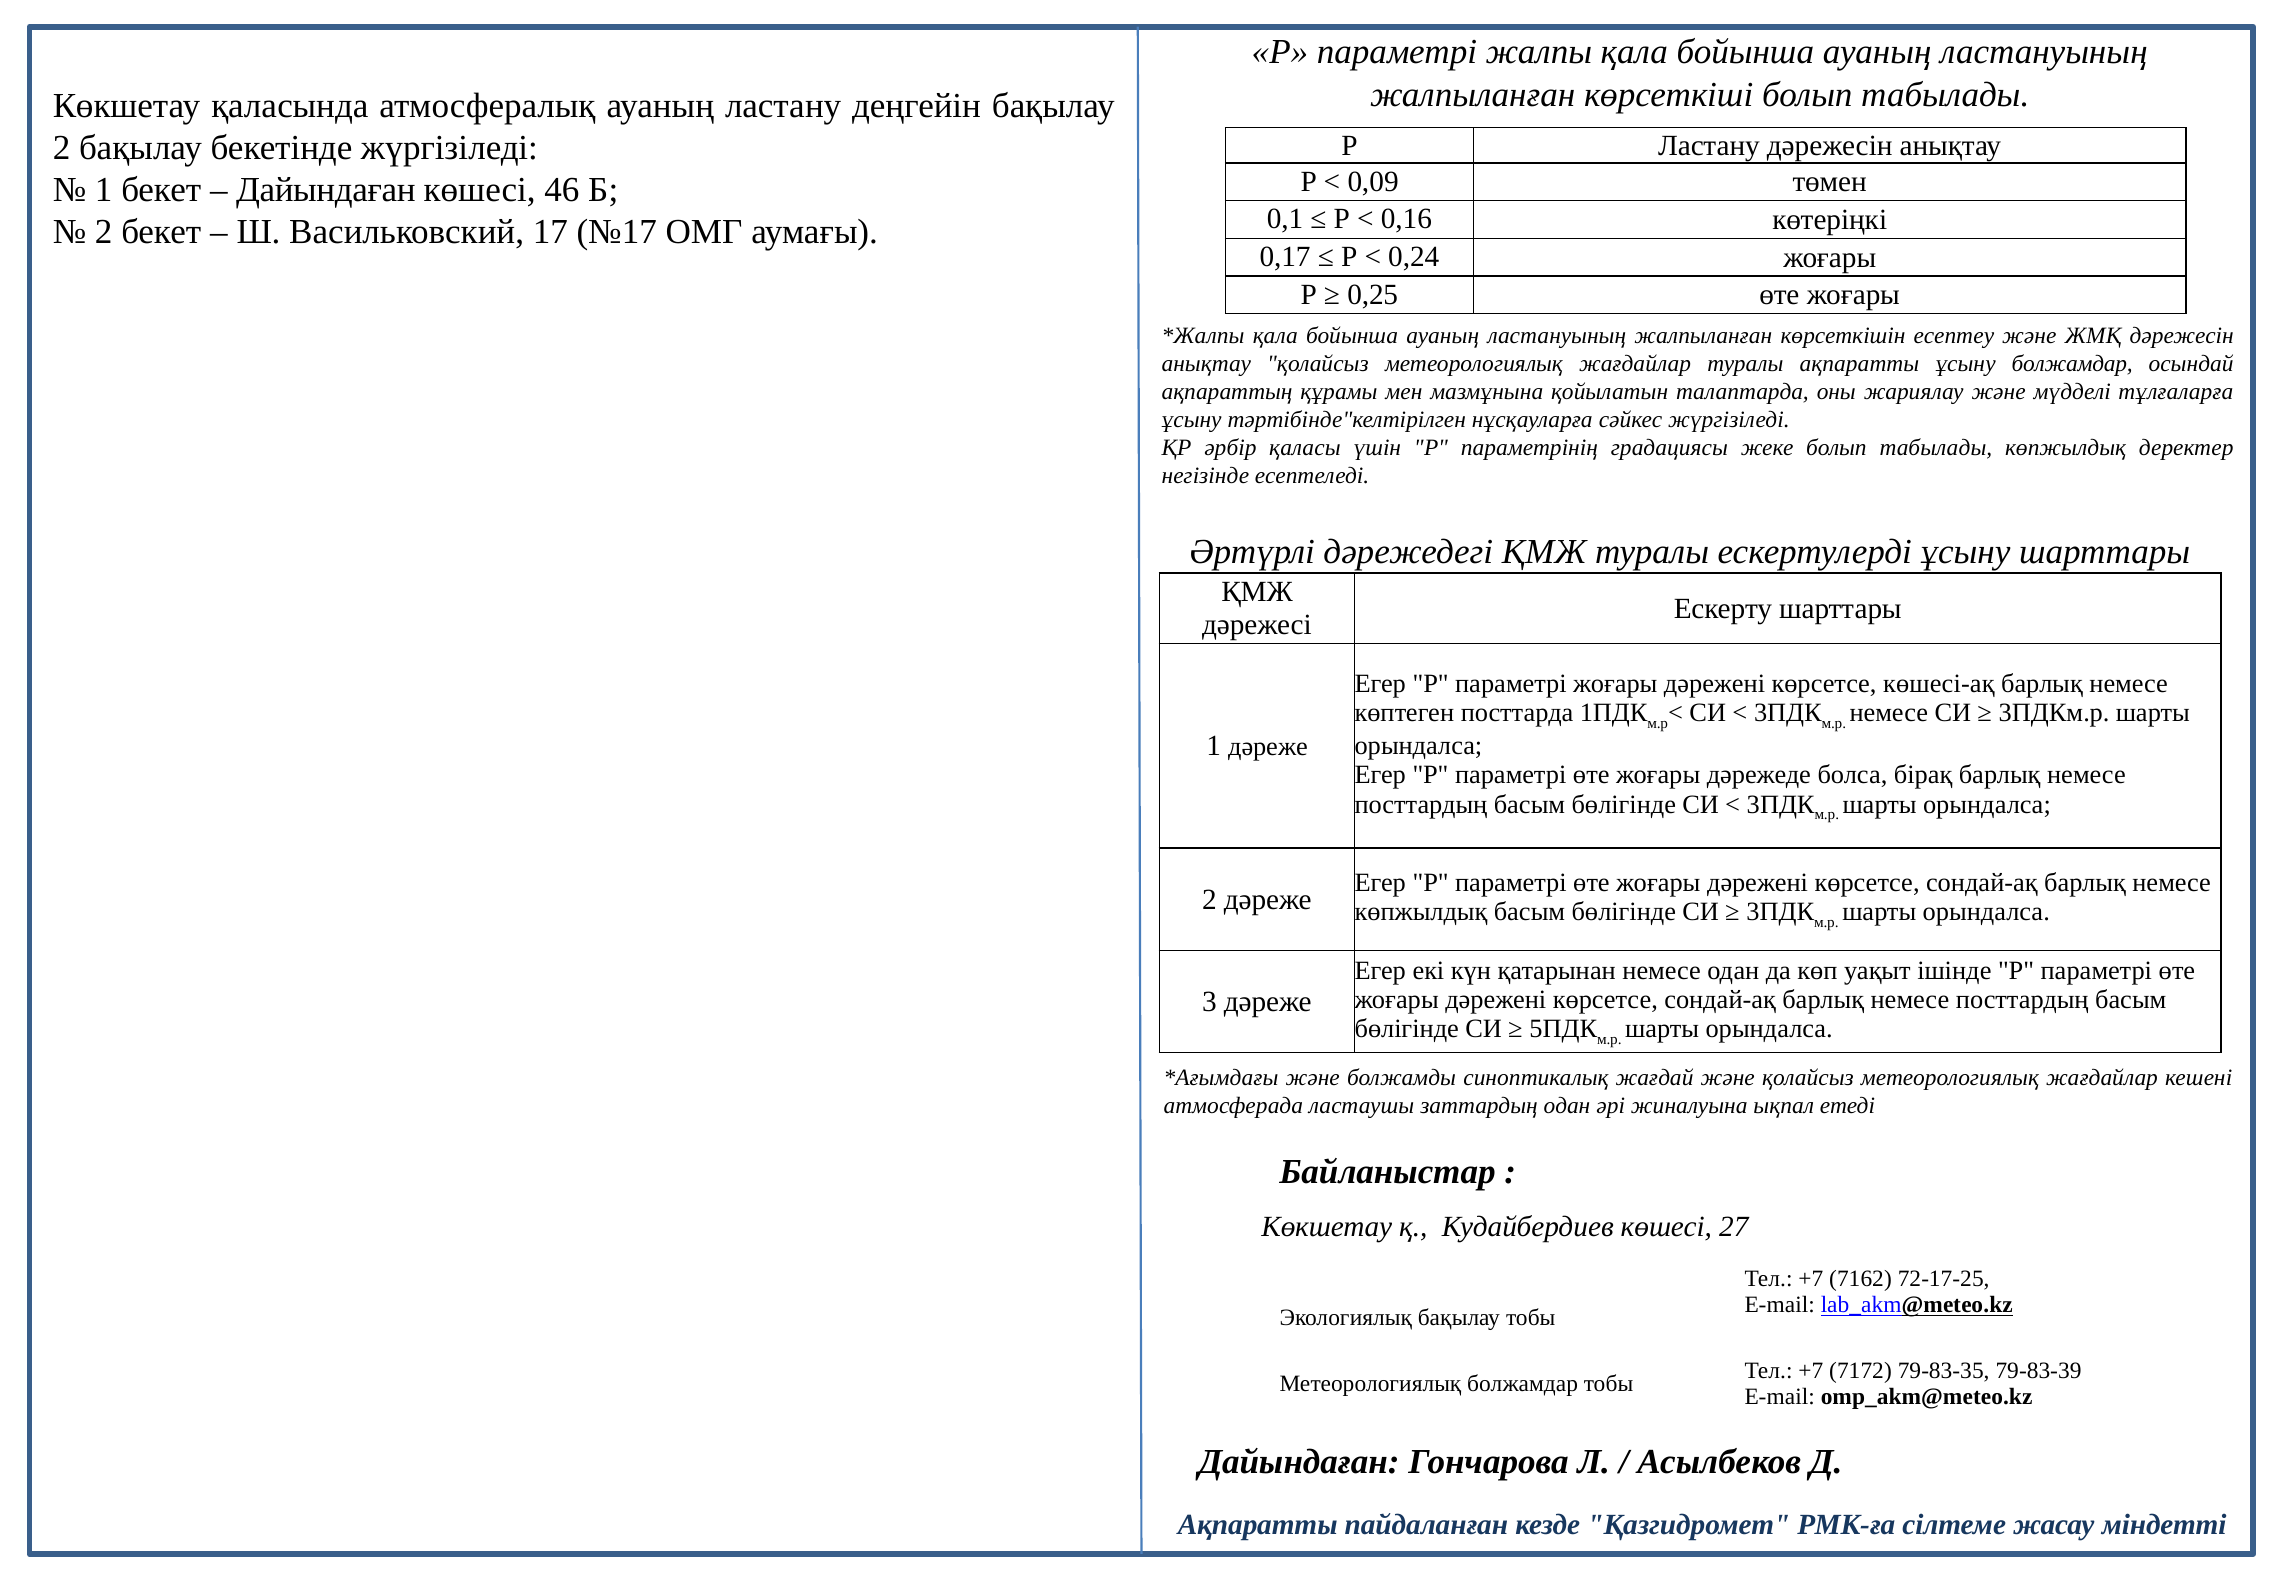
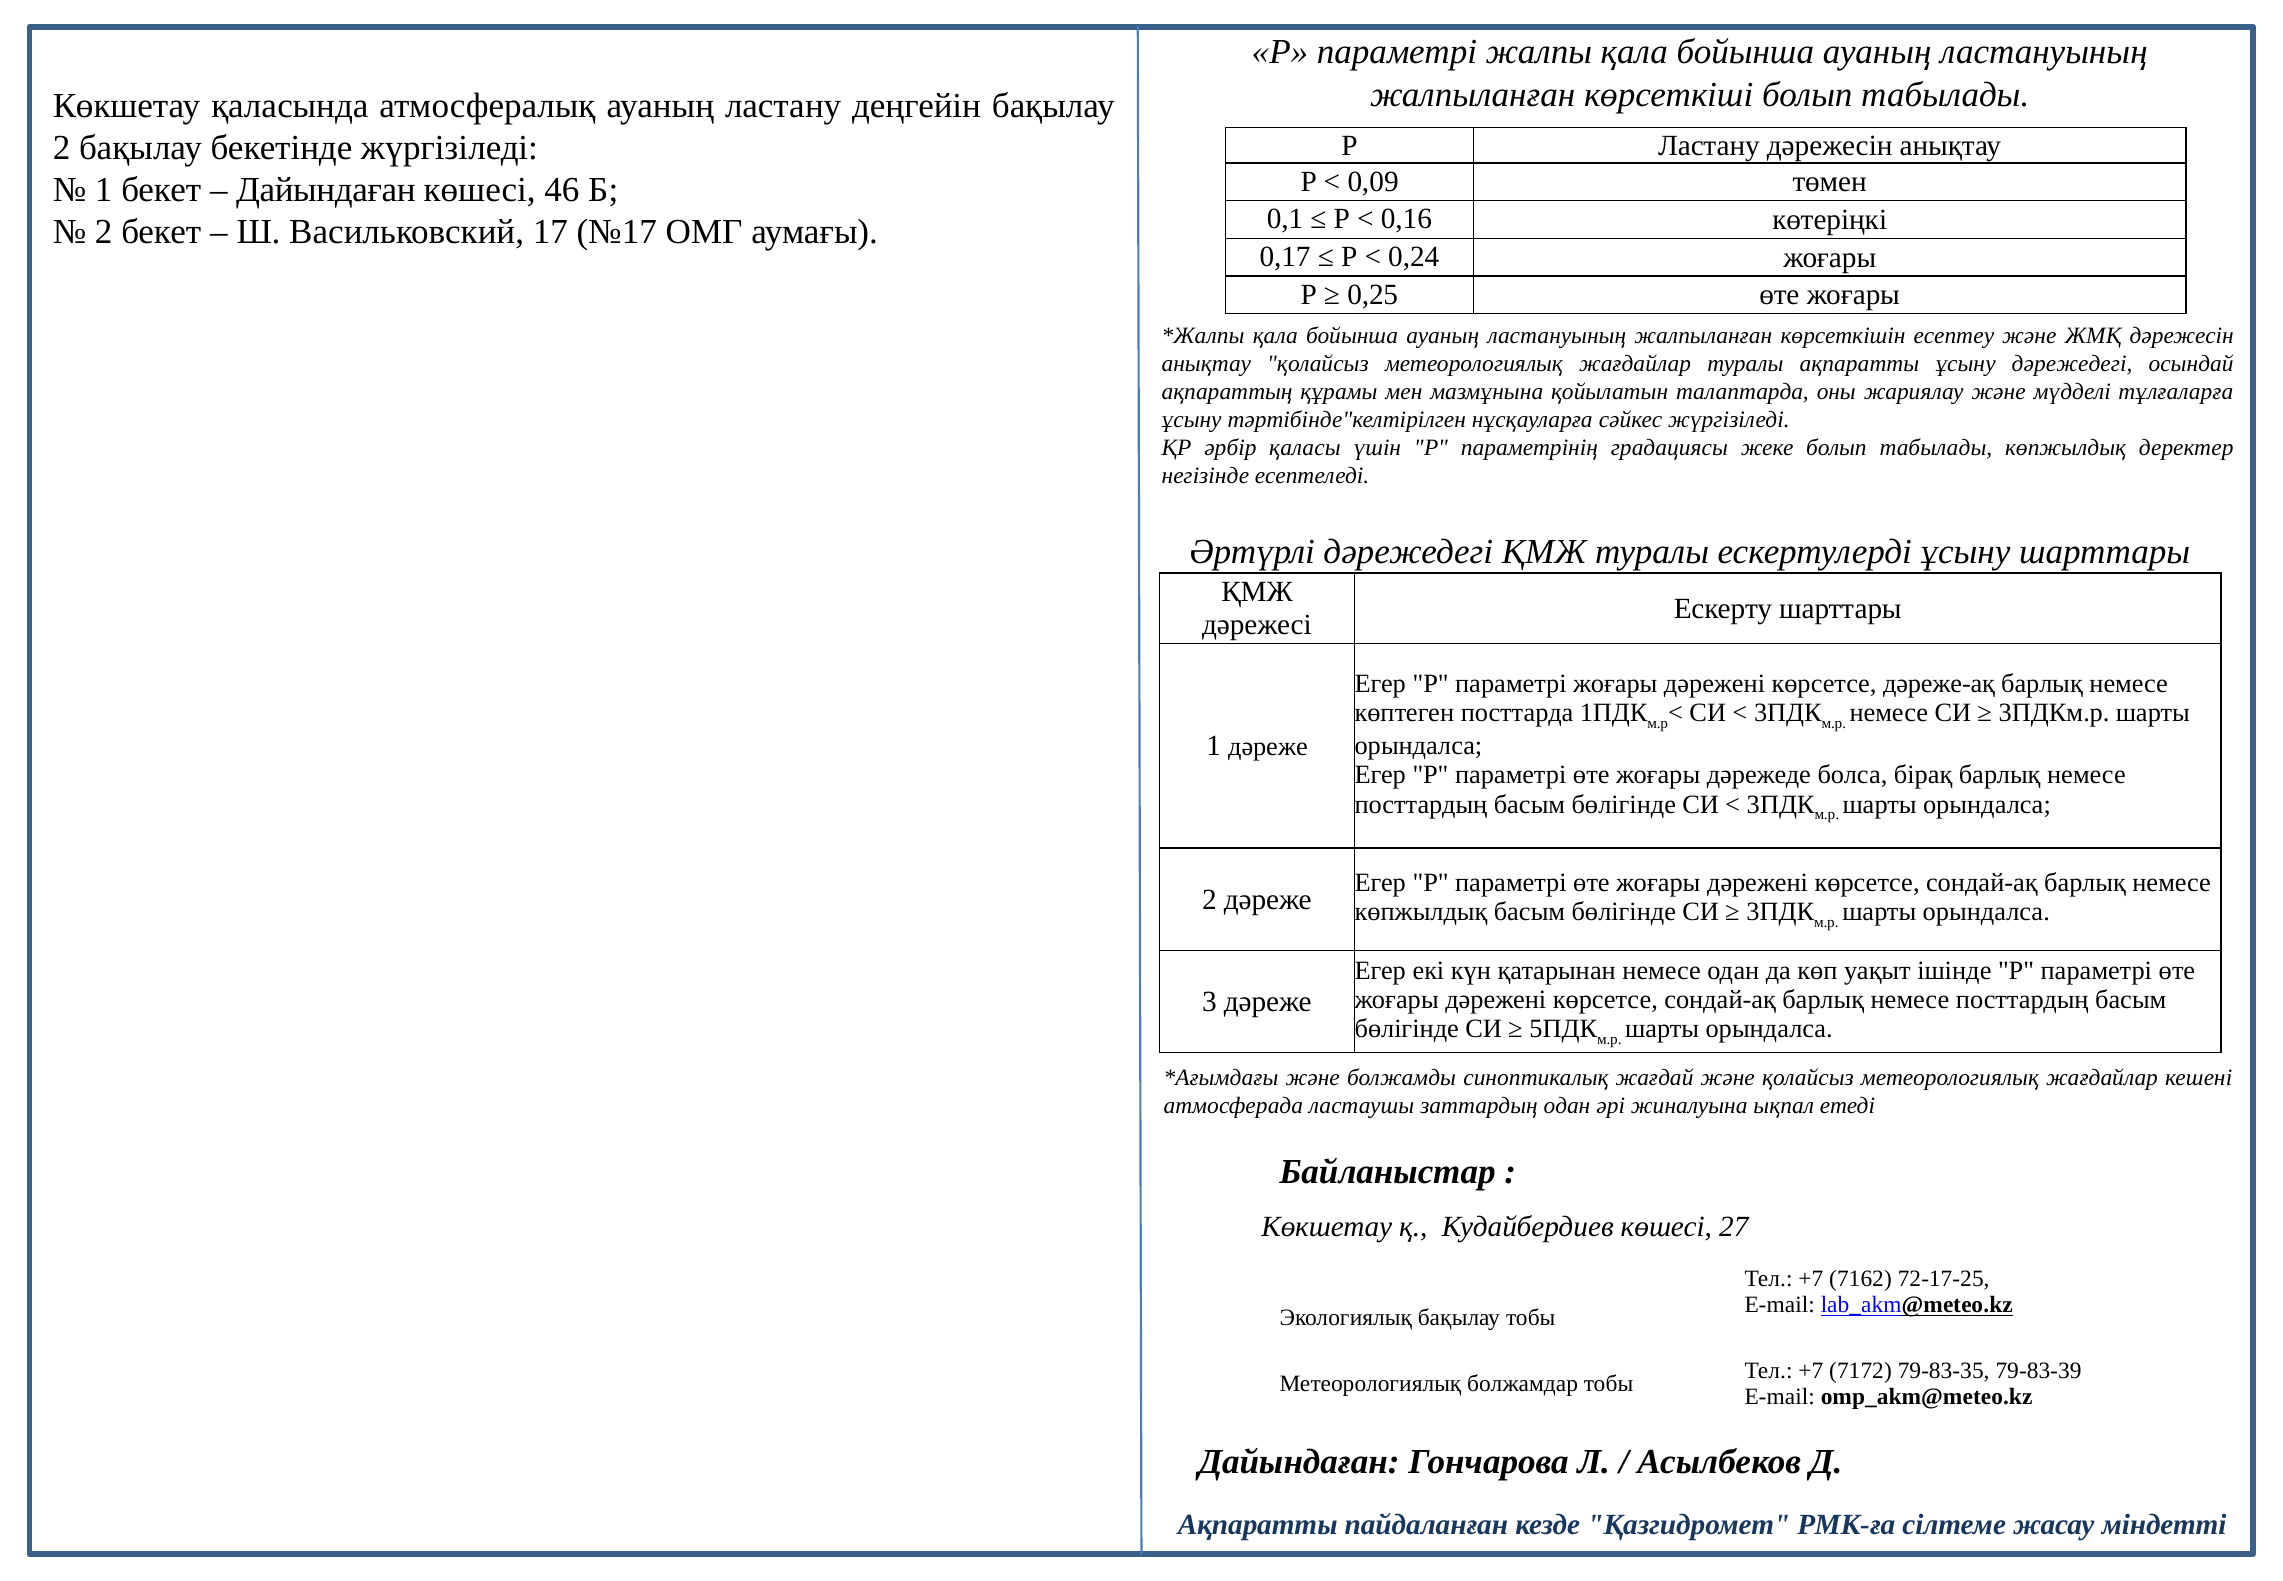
ұсыну болжамдар: болжамдар -> дәрежедегі (2072, 364)
көшесі-ақ: көшесі-ақ -> дәреже-ақ (1939, 683)
